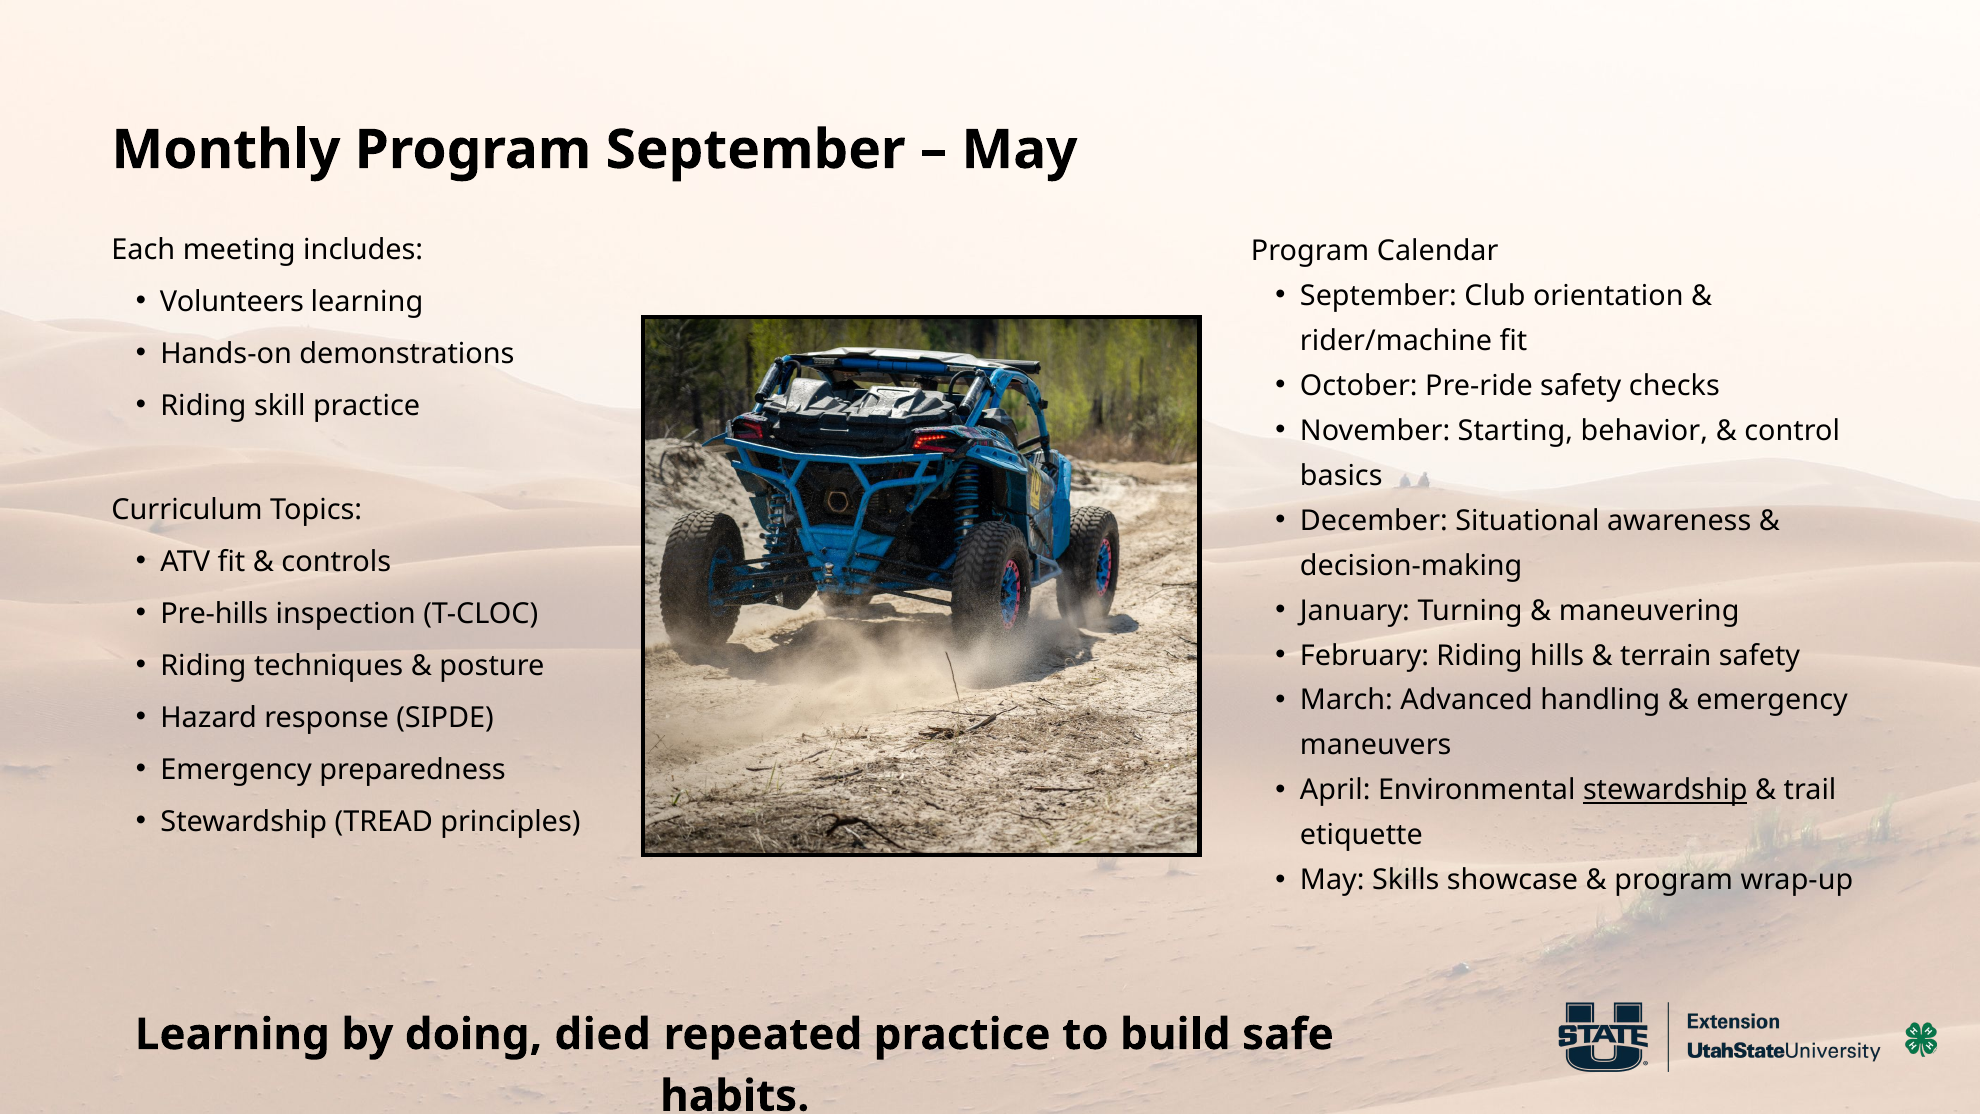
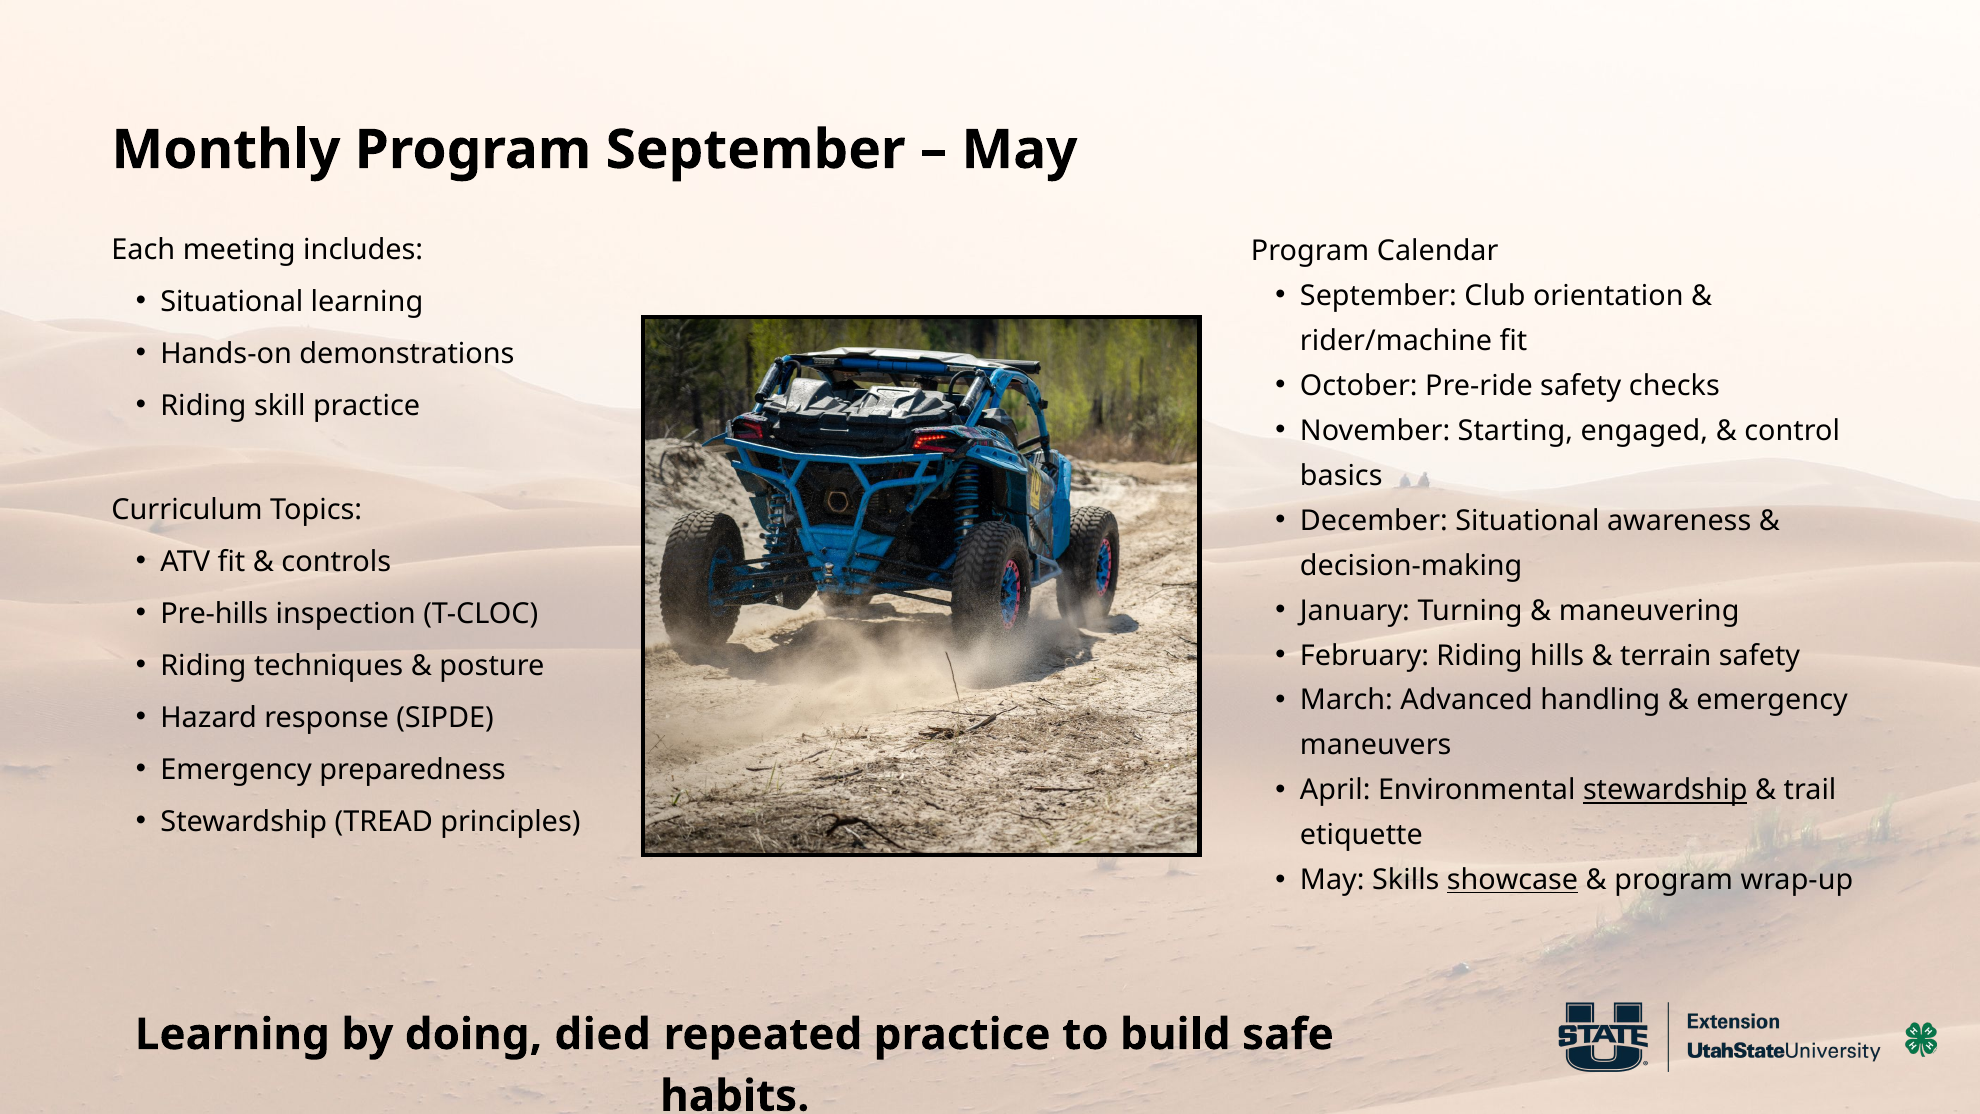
Volunteers: Volunteers -> Situational (232, 302)
behavior: behavior -> engaged (1644, 431)
showcase underline: none -> present (1513, 880)
